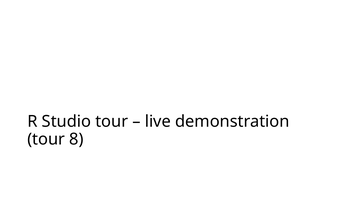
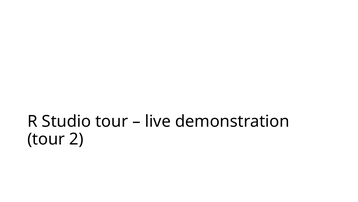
8: 8 -> 2 (76, 139)
